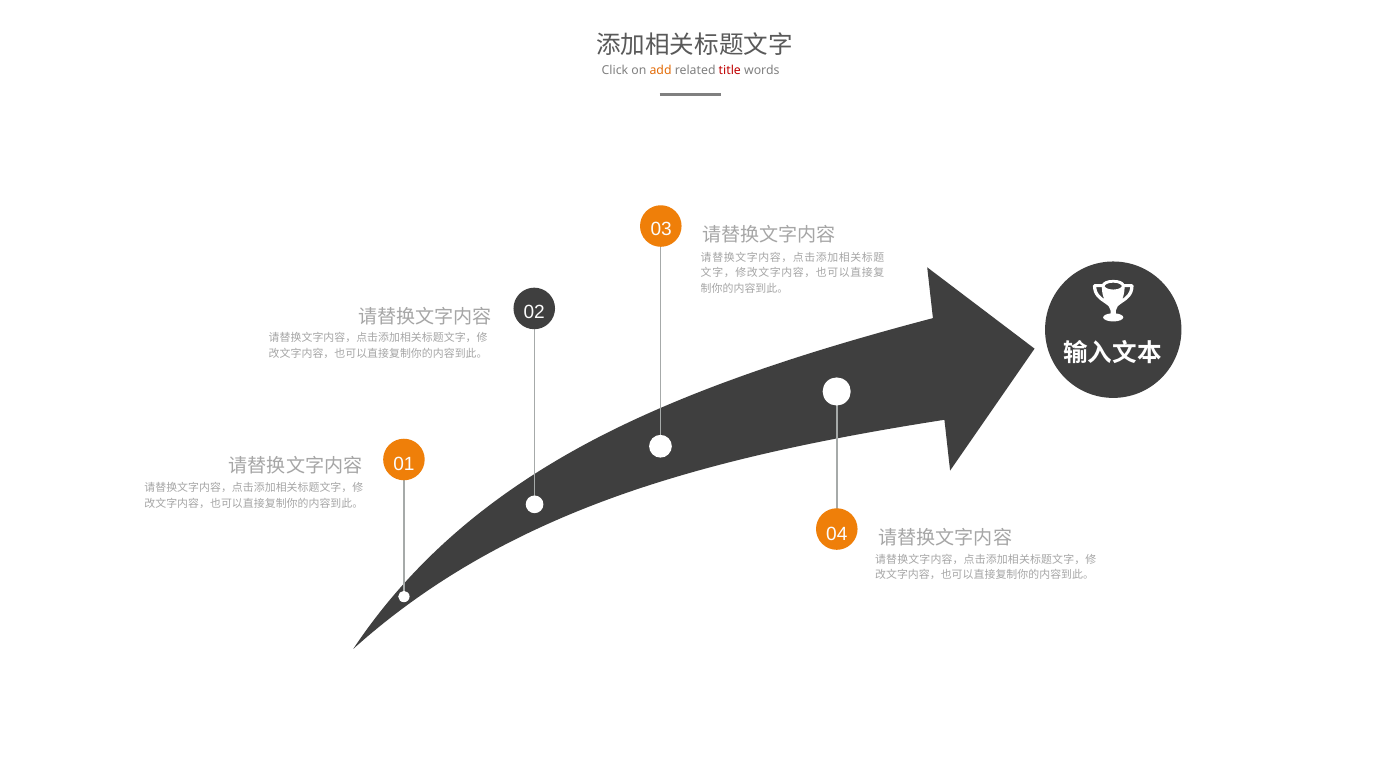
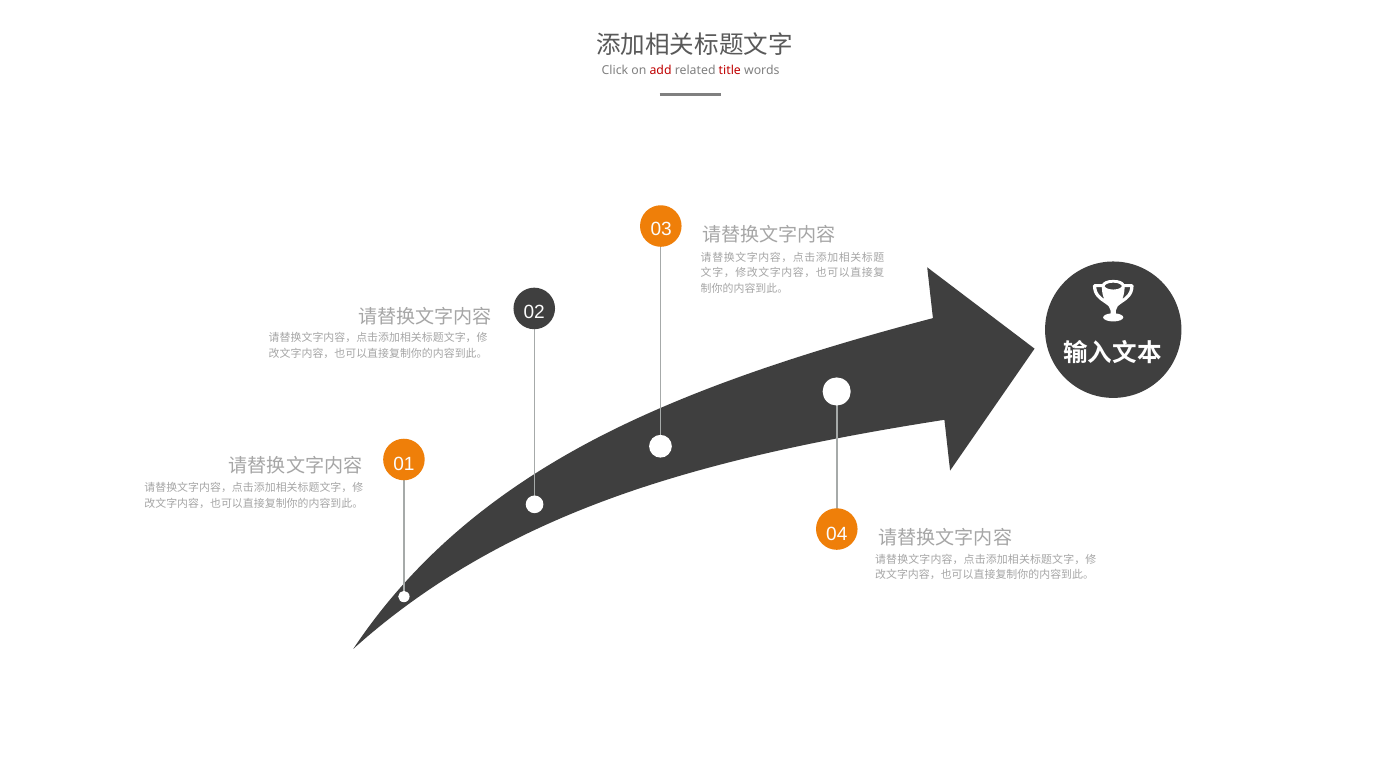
add colour: orange -> red (661, 71)
